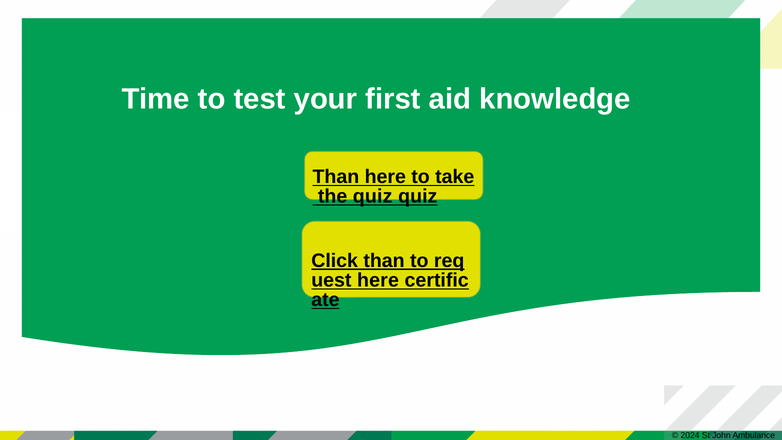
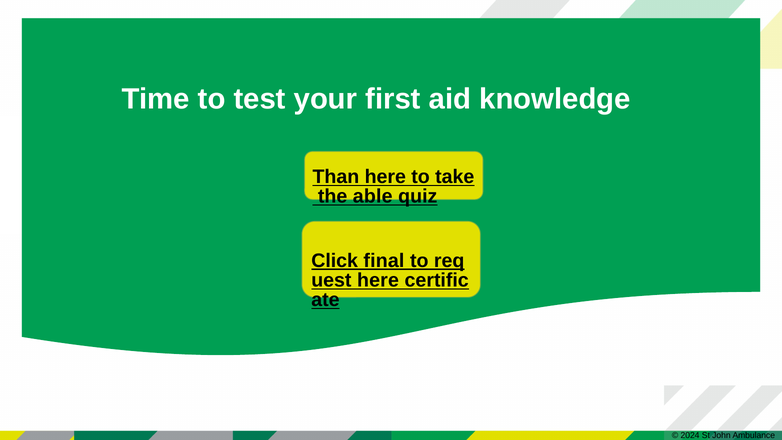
the quiz: quiz -> able (373, 196)
Click than: than -> final (384, 261)
